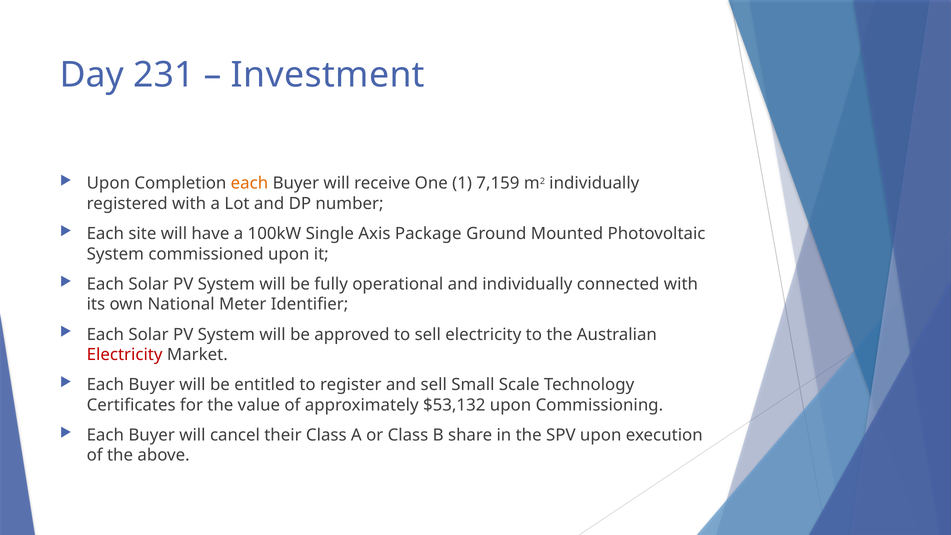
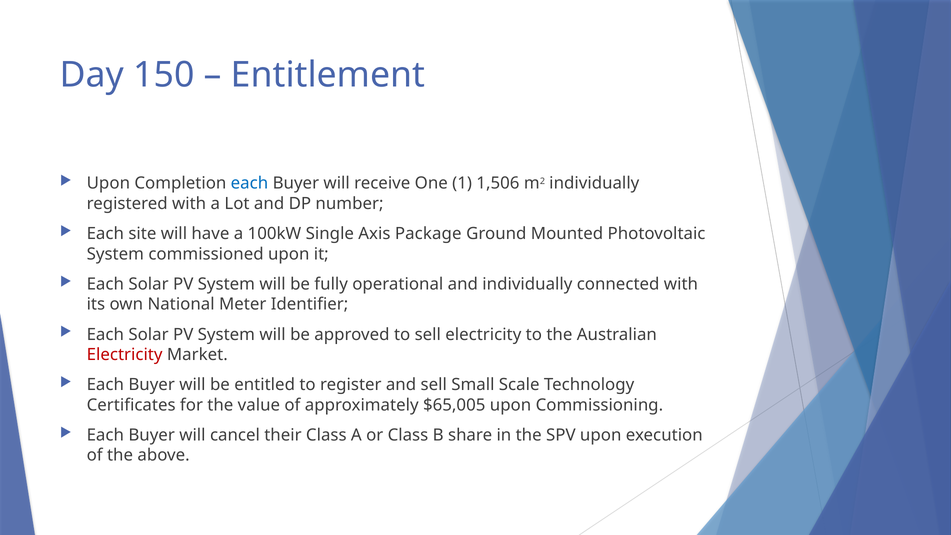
231: 231 -> 150 (164, 75)
Investment: Investment -> Entitlement (328, 75)
each colour: orange -> blue (249, 183)
7,159: 7,159 -> 1,506 (498, 183)
$53,132: $53,132 -> $65,005 (454, 405)
